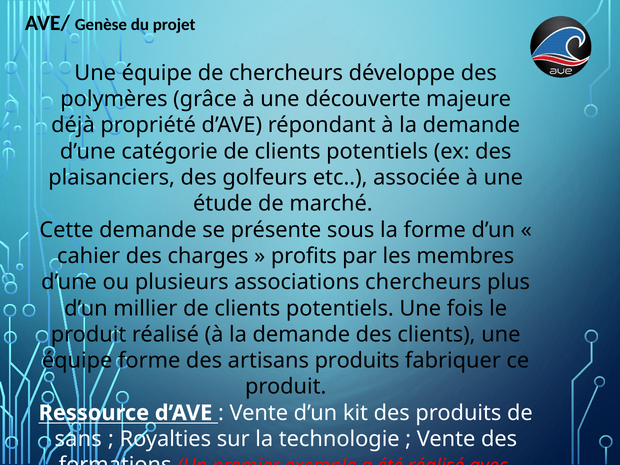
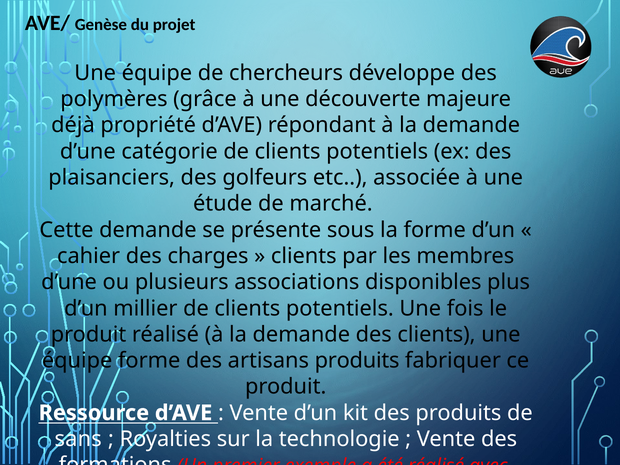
profits: profits -> clients (304, 256)
associations chercheurs: chercheurs -> disponibles (423, 282)
